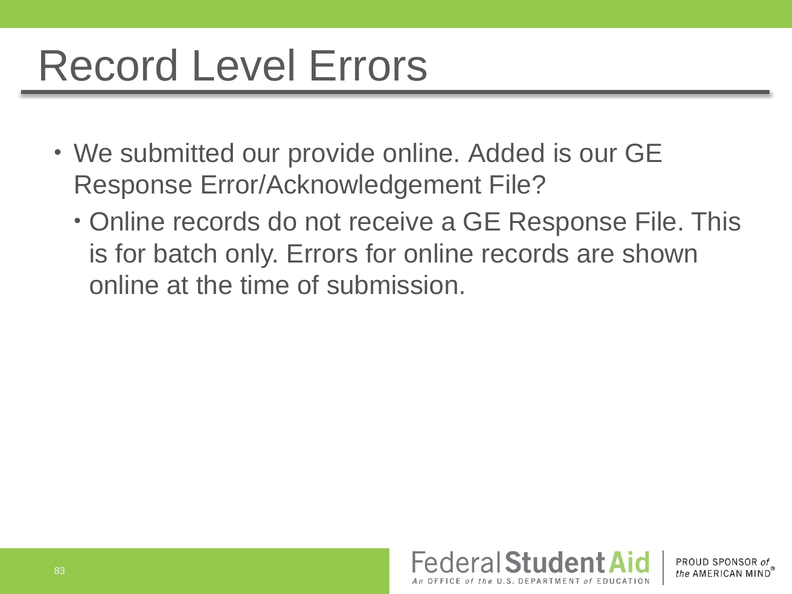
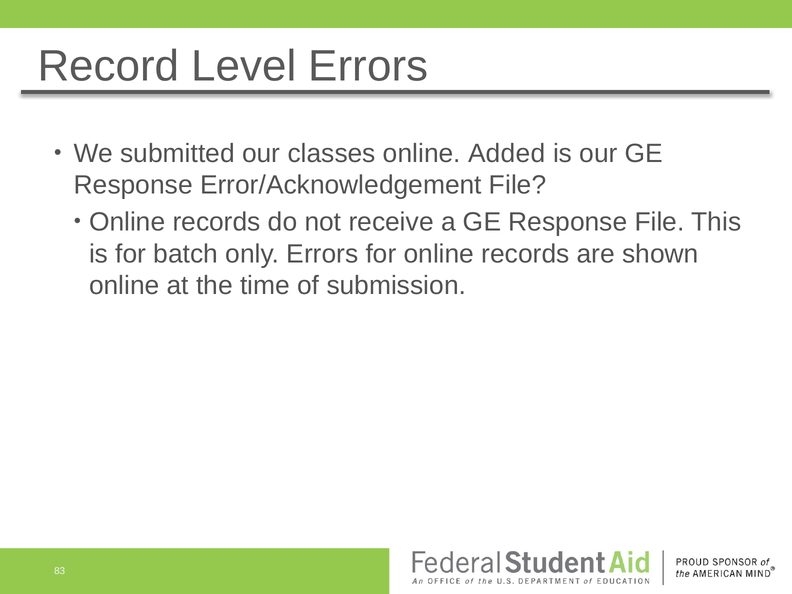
provide: provide -> classes (332, 154)
